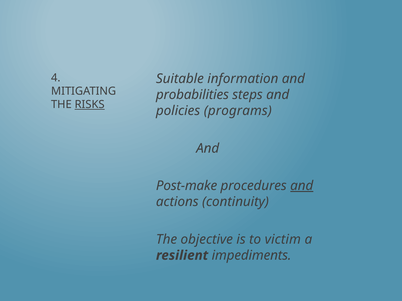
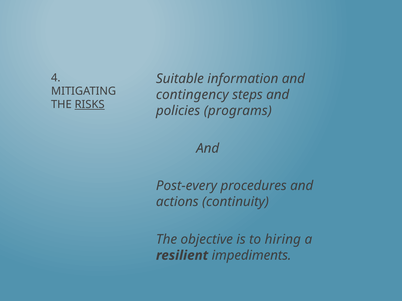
probabilities: probabilities -> contingency (192, 95)
Post-make: Post-make -> Post-every (187, 186)
and underline: present -> none (302, 186)
victim: victim -> hiring (283, 240)
